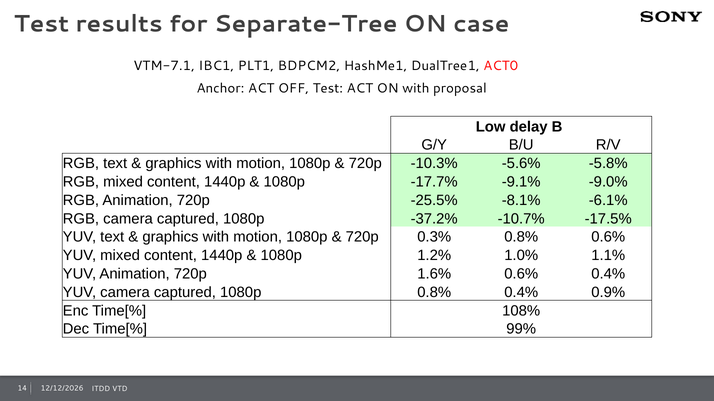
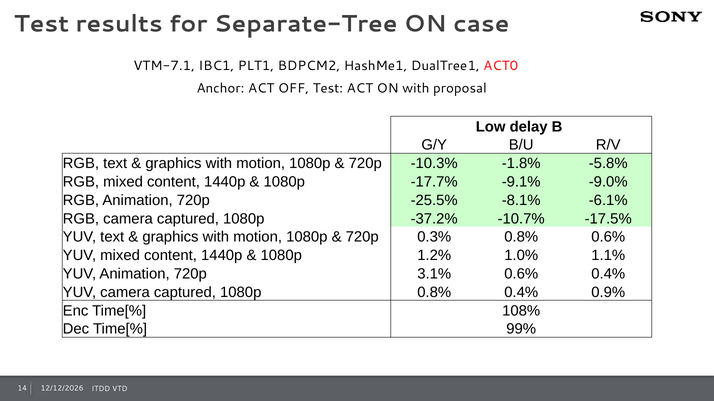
-5.6%: -5.6% -> -1.8% (521, 164)
1.6%: 1.6% -> 3.1% (434, 274)
